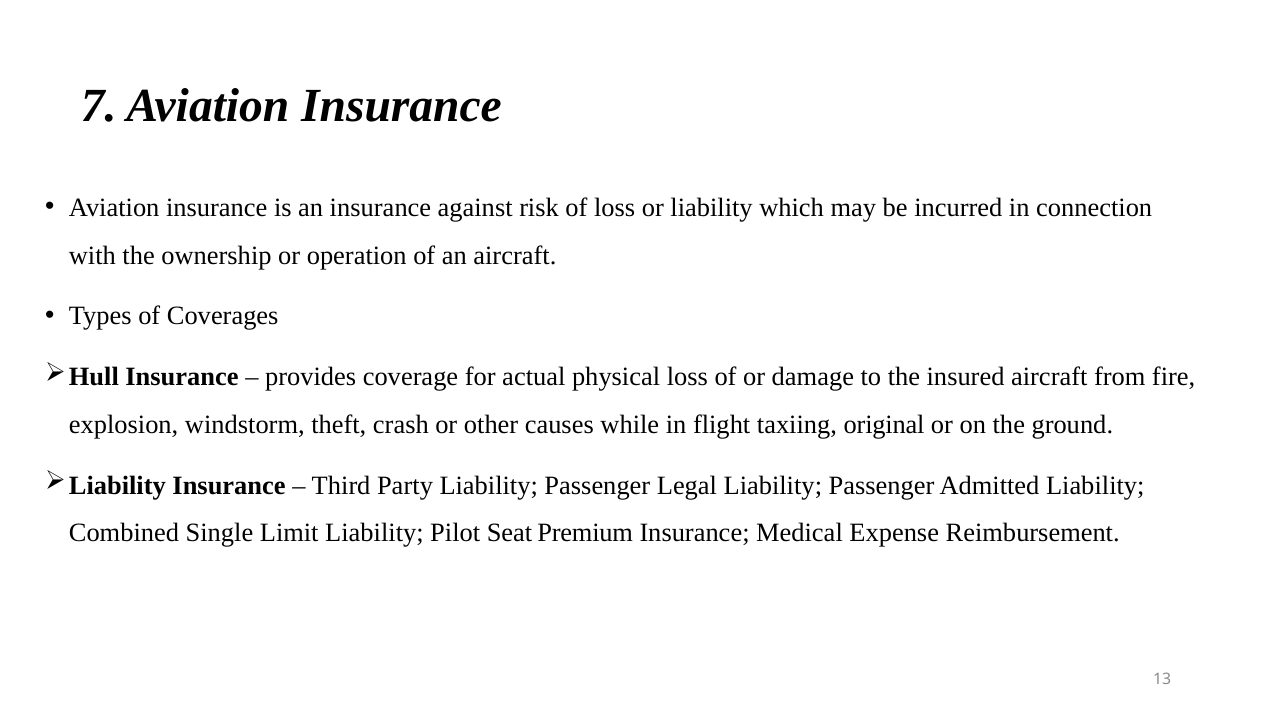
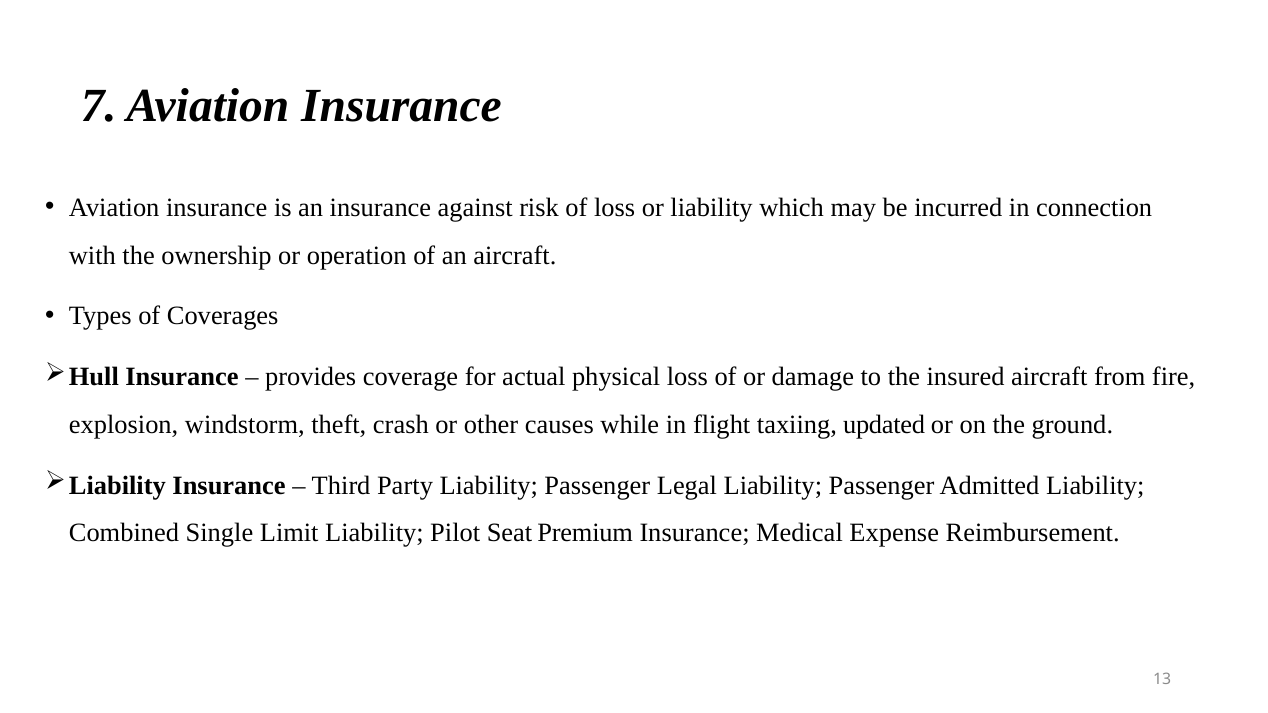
original: original -> updated (884, 425)
